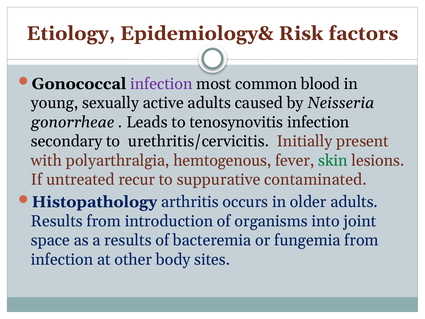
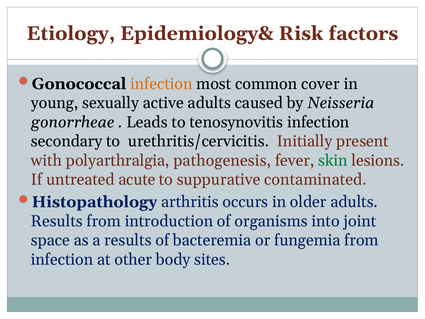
infection colour: purple -> orange (161, 84)
blood: blood -> cover (320, 84)
hemtogenous: hemtogenous -> pathogenesis (222, 160)
recur: recur -> acute (137, 179)
